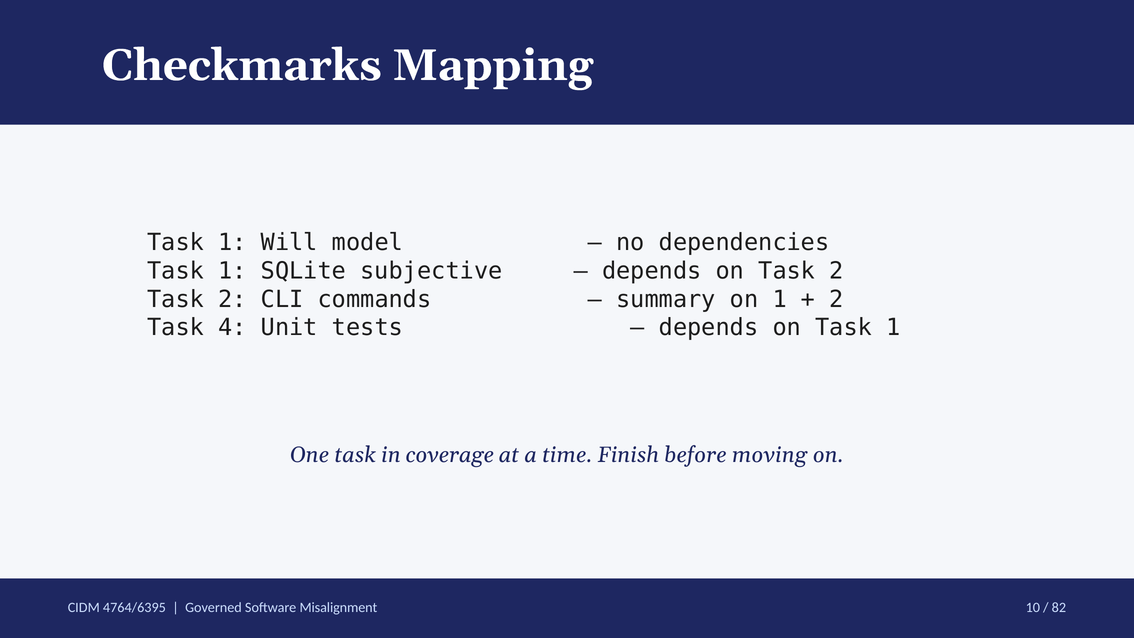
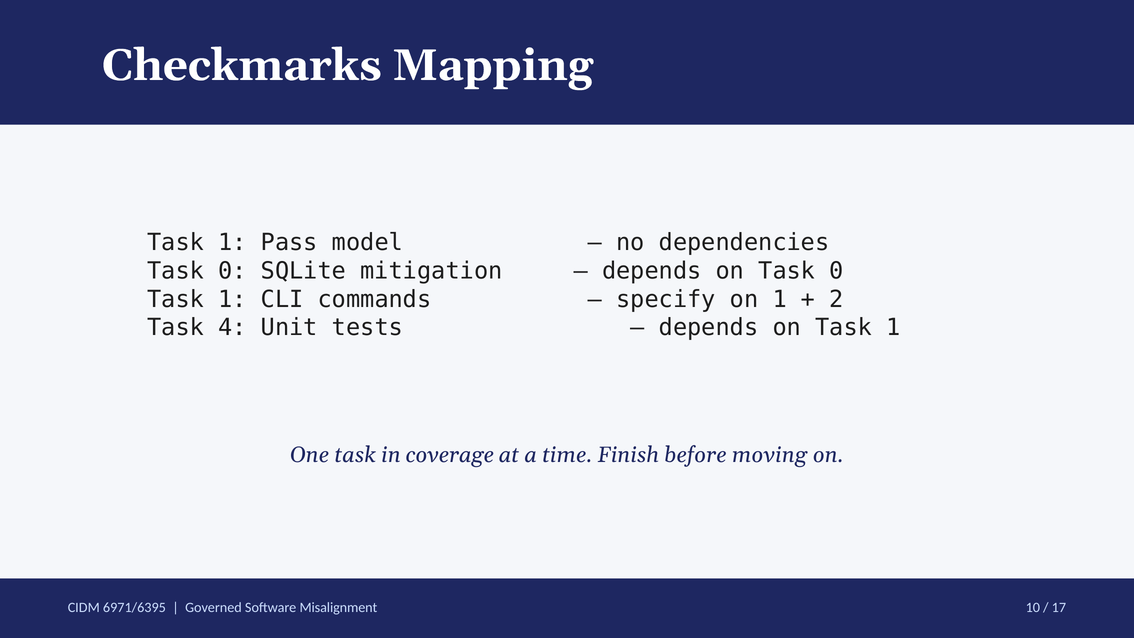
Will: Will -> Pass (289, 243)
1: 1 -> 0 (232, 271)
subjective: subjective -> mitigation (431, 271)
on Task 2: 2 -> 0 (837, 271)
2: 2 -> 1 (232, 299)
summary: summary -> specify (666, 299)
4764/6395: 4764/6395 -> 6971/6395 (134, 608)
82: 82 -> 17 (1059, 608)
